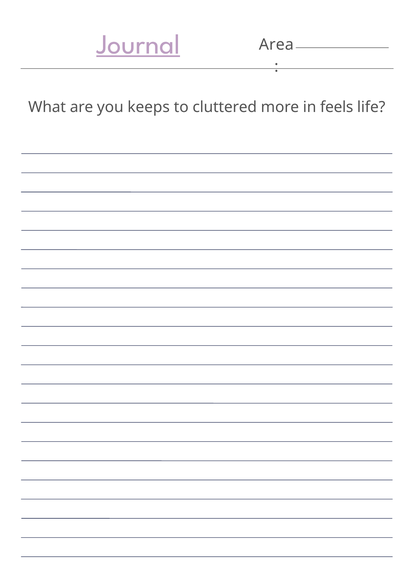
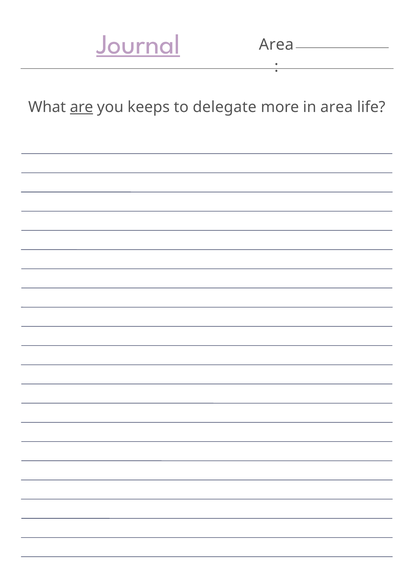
are underline: none -> present (82, 107)
cluttered: cluttered -> delegate (225, 107)
in feels: feels -> area (337, 107)
